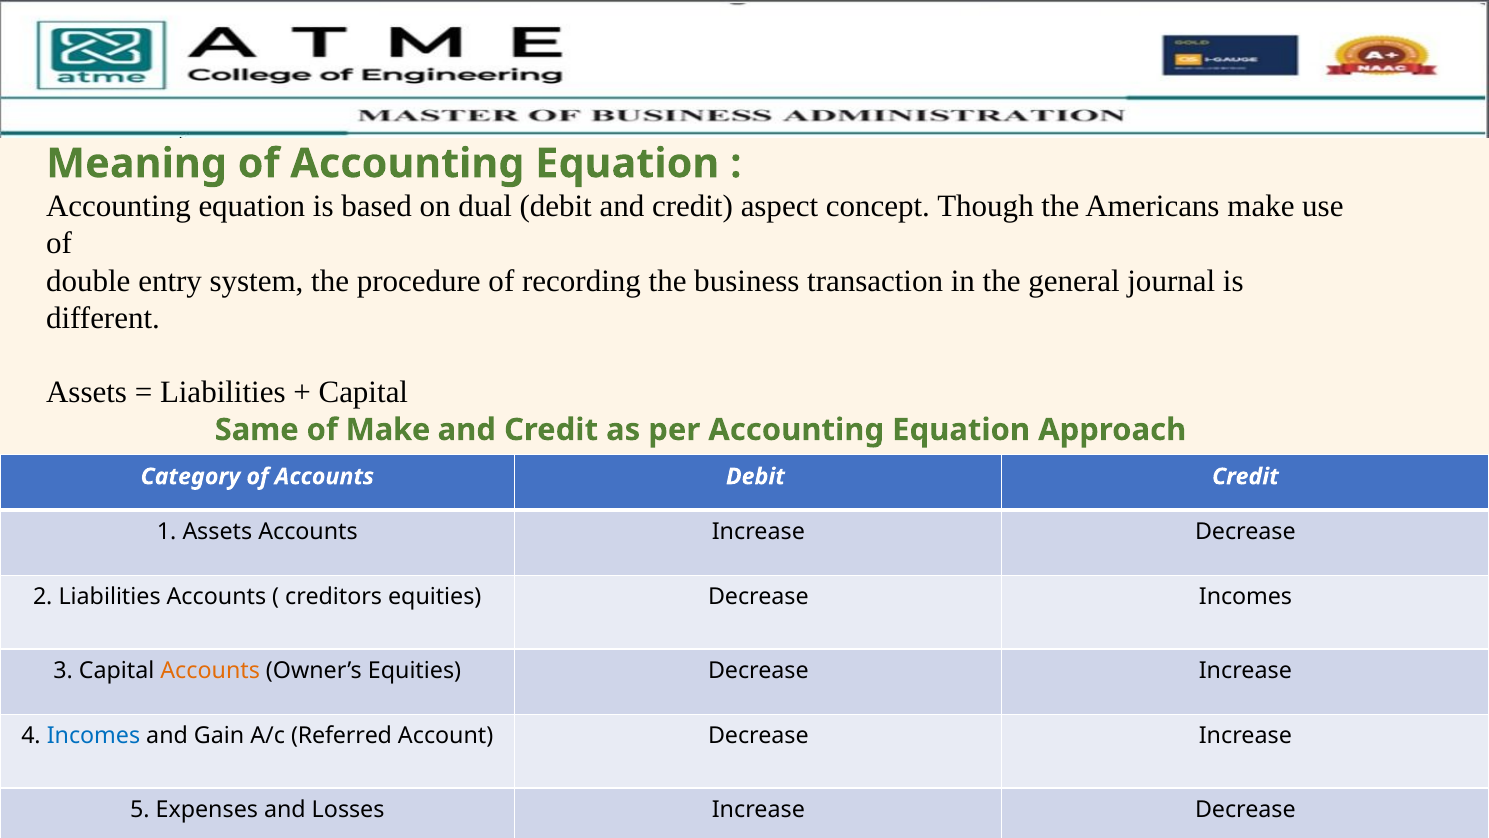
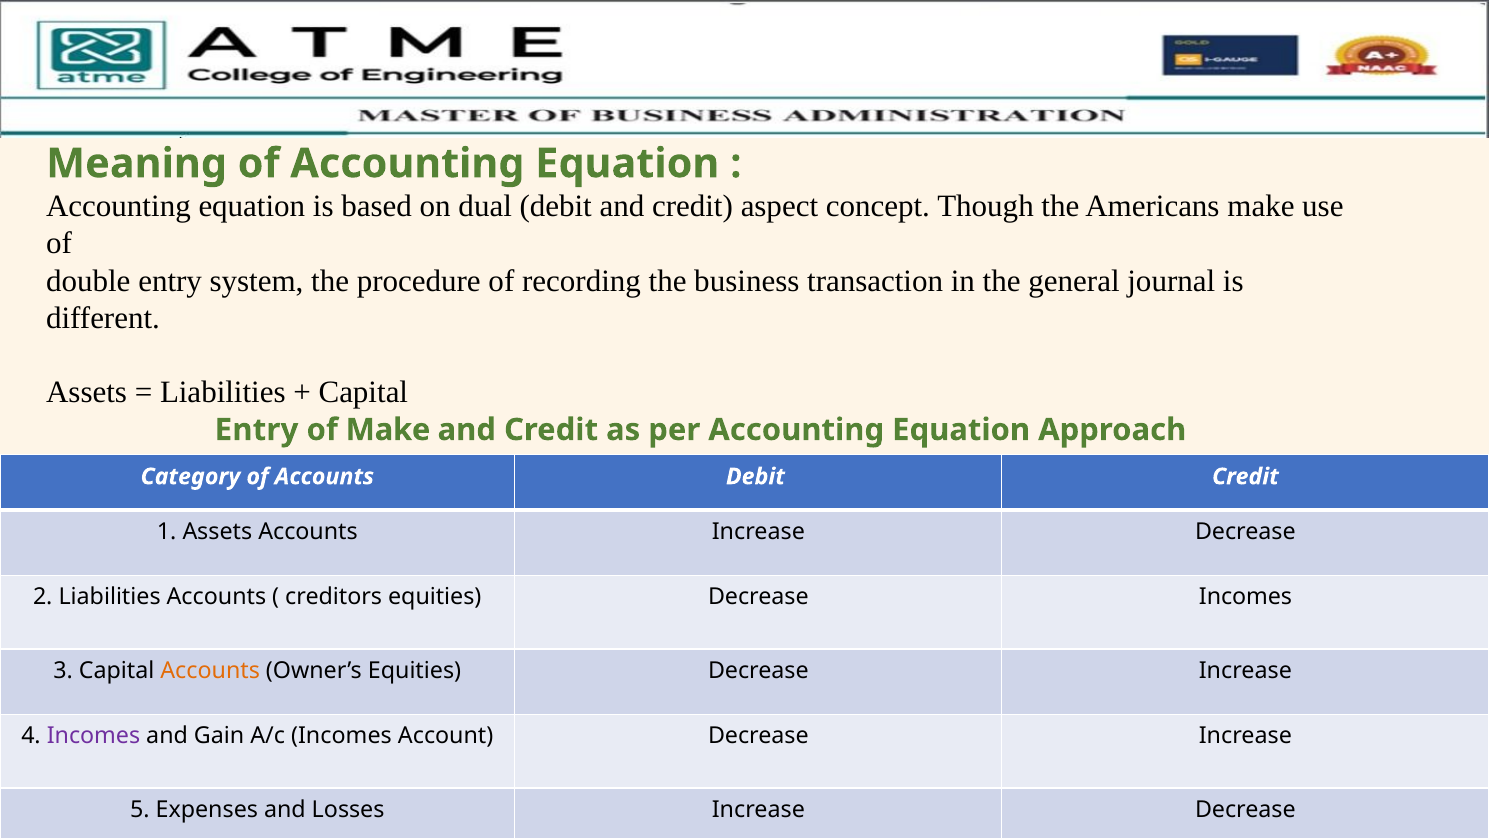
Same: Same -> Entry (257, 430)
Incomes colour: blue -> purple (93, 736)
A/c Referred: Referred -> Incomes (341, 736)
